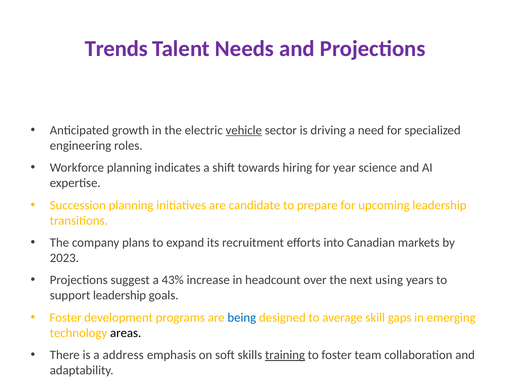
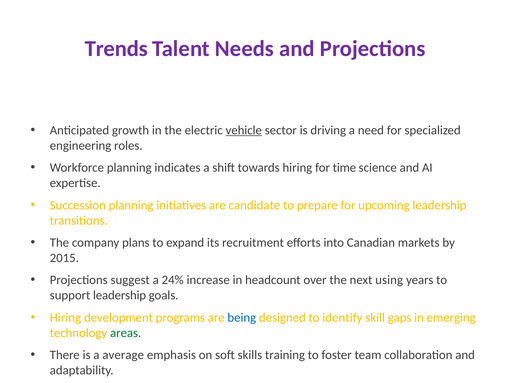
year: year -> time (344, 168)
2023: 2023 -> 2015 (64, 258)
43%: 43% -> 24% (173, 280)
Foster: Foster -> Hiring (65, 318)
average: average -> identify (342, 318)
areas colour: black -> green (126, 333)
address: address -> average (123, 355)
training underline: present -> none (285, 355)
